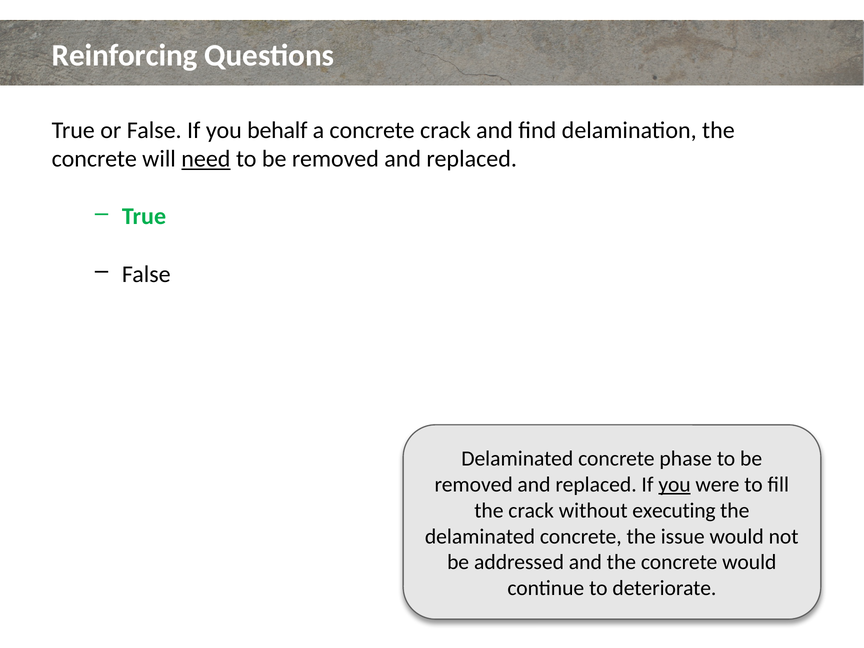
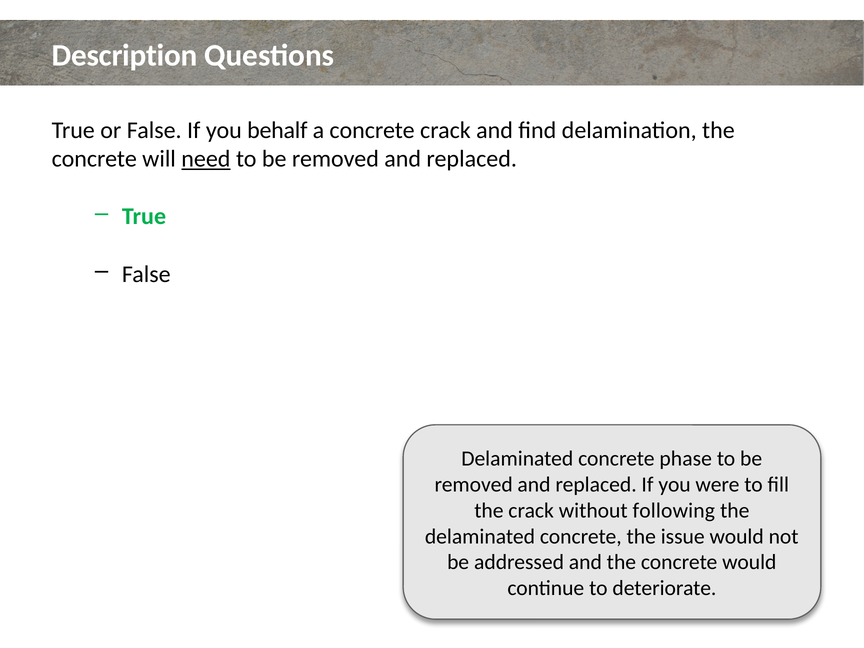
Reinforcing: Reinforcing -> Description (125, 56)
you underline: present -> none (675, 485)
executing: executing -> following (674, 511)
